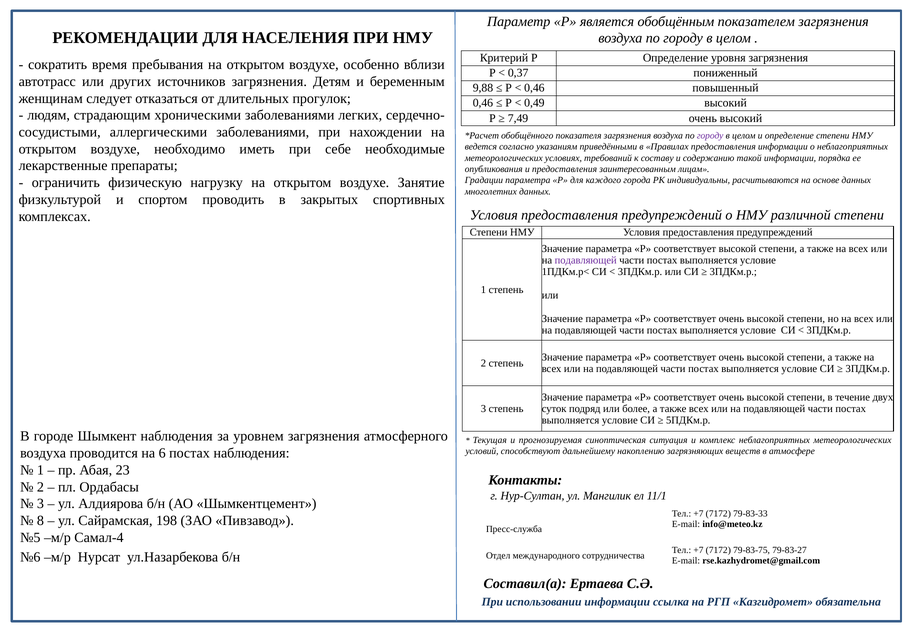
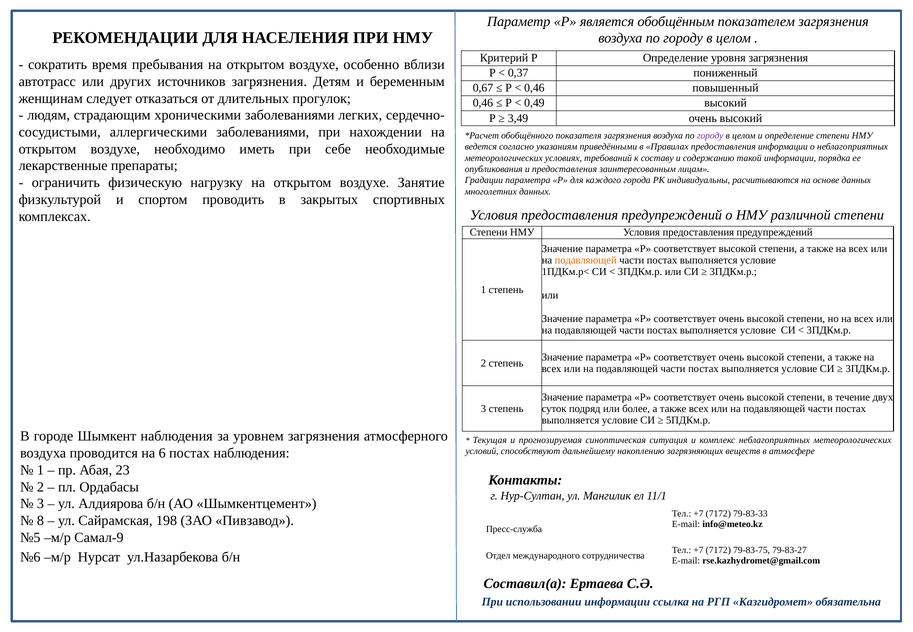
9,88: 9,88 -> 0,67 (483, 88)
7,49: 7,49 -> 3,49 (518, 118)
подавляющей colour: purple -> orange (586, 260)
Самал-4: Самал-4 -> Самал-9 (99, 537)
